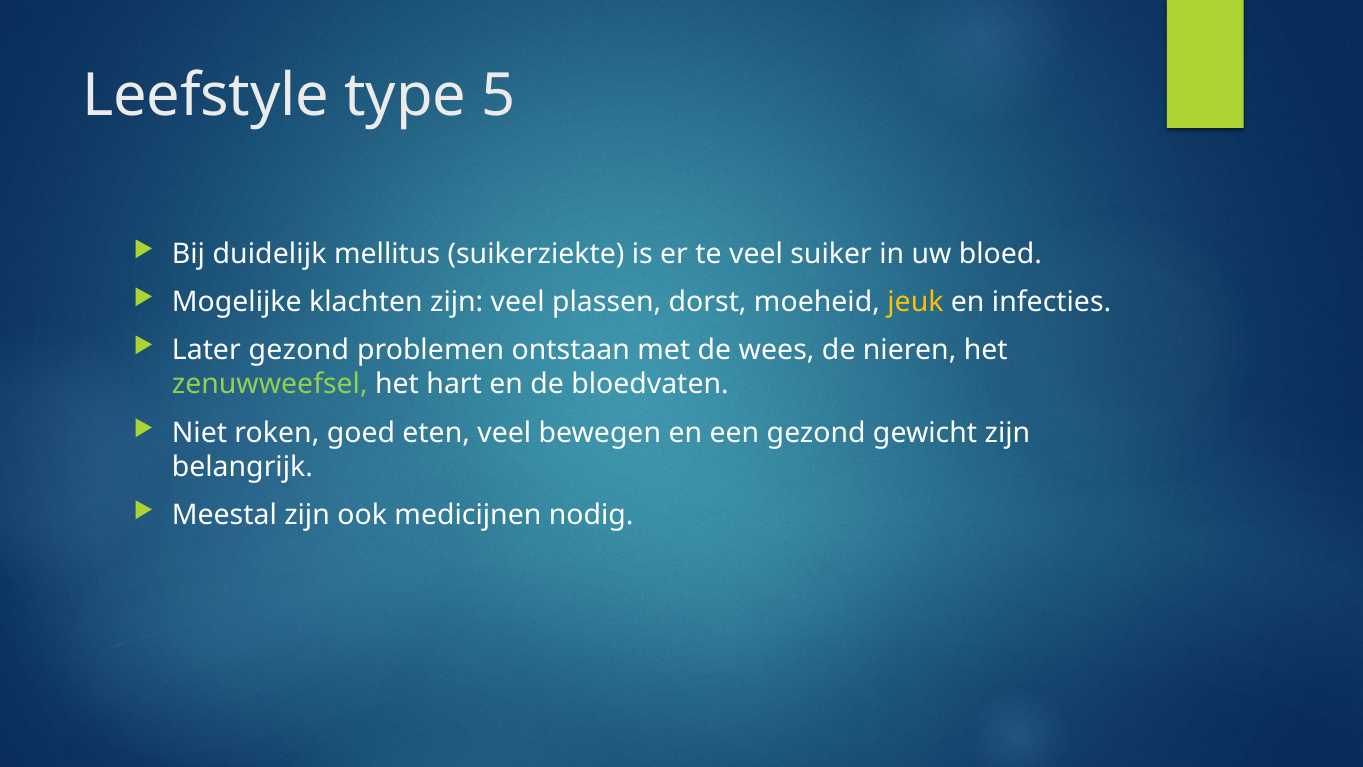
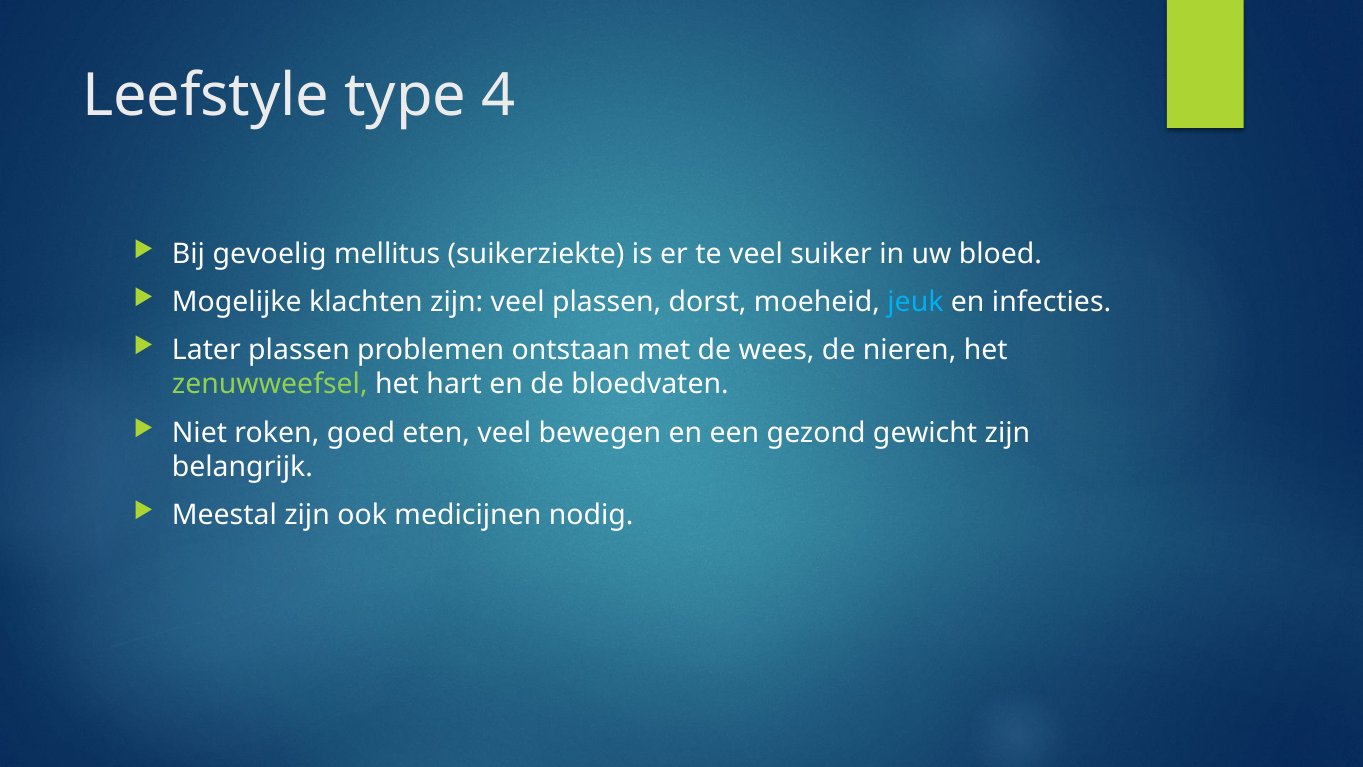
5: 5 -> 4 (499, 96)
duidelijk: duidelijk -> gevoelig (270, 254)
jeuk colour: yellow -> light blue (915, 302)
Later gezond: gezond -> plassen (299, 350)
